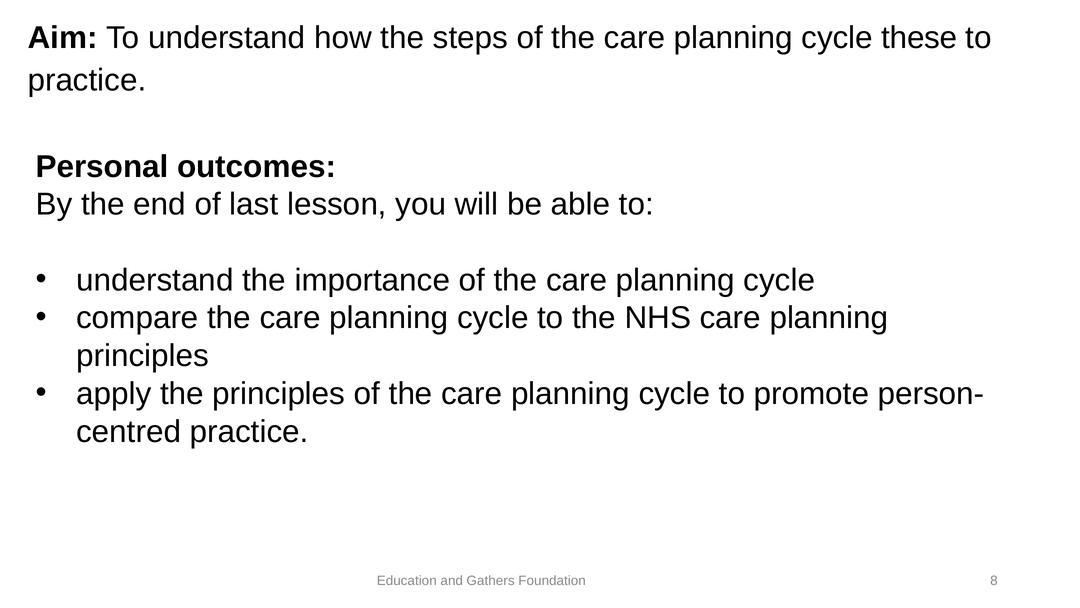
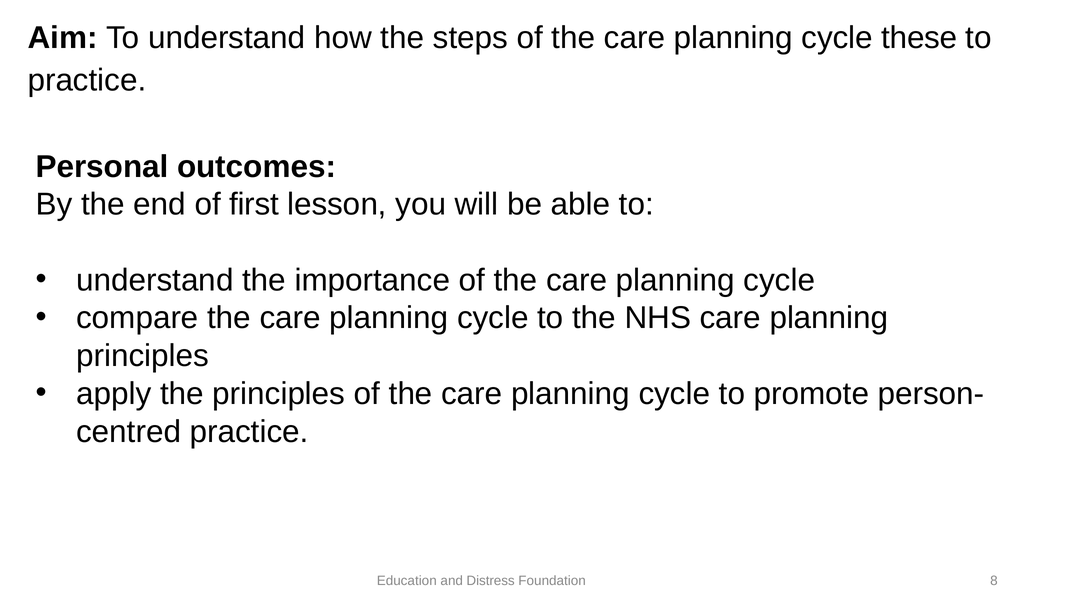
last: last -> first (254, 204)
Gathers: Gathers -> Distress (491, 580)
